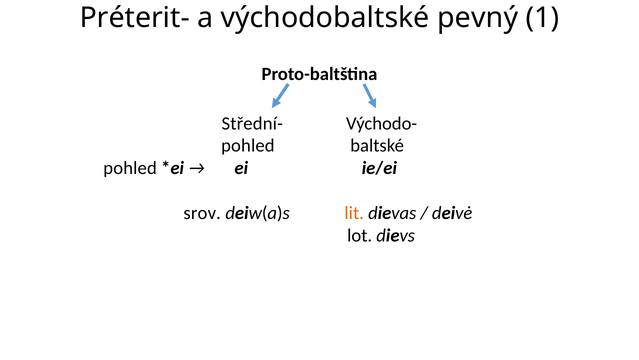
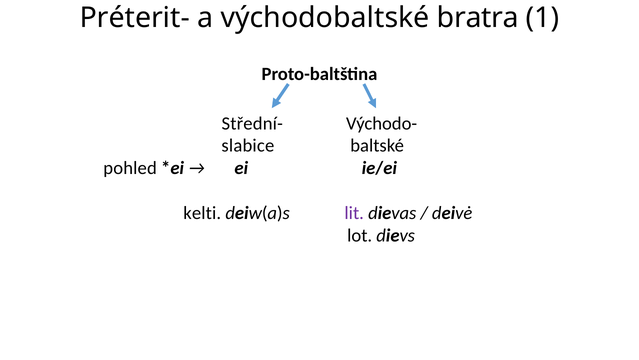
pevný: pevný -> bratra (478, 18)
pohled: pohled -> slabice (248, 146)
srov: srov -> kelti (202, 213)
lit colour: orange -> purple (354, 213)
